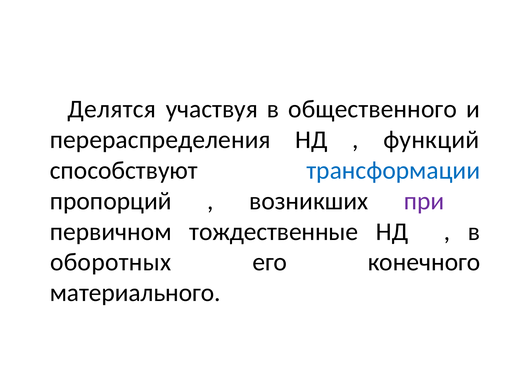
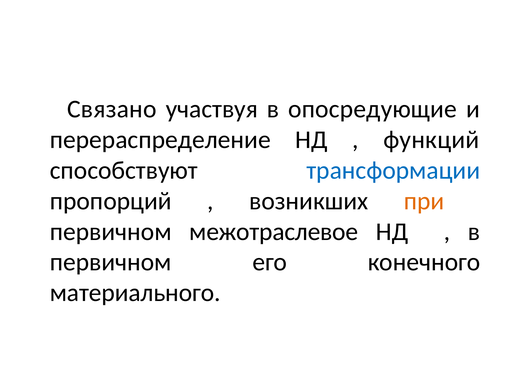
Делятся: Делятся -> Связано (112, 109)
общественного: общественного -> опосредующие (373, 109)
перераспределения: перераспределения -> перераспределение (160, 140)
при colour: purple -> orange (424, 201)
тождественные: тождественные -> межотраслевое (274, 232)
оборотных: оборотных -> первичном (111, 262)
